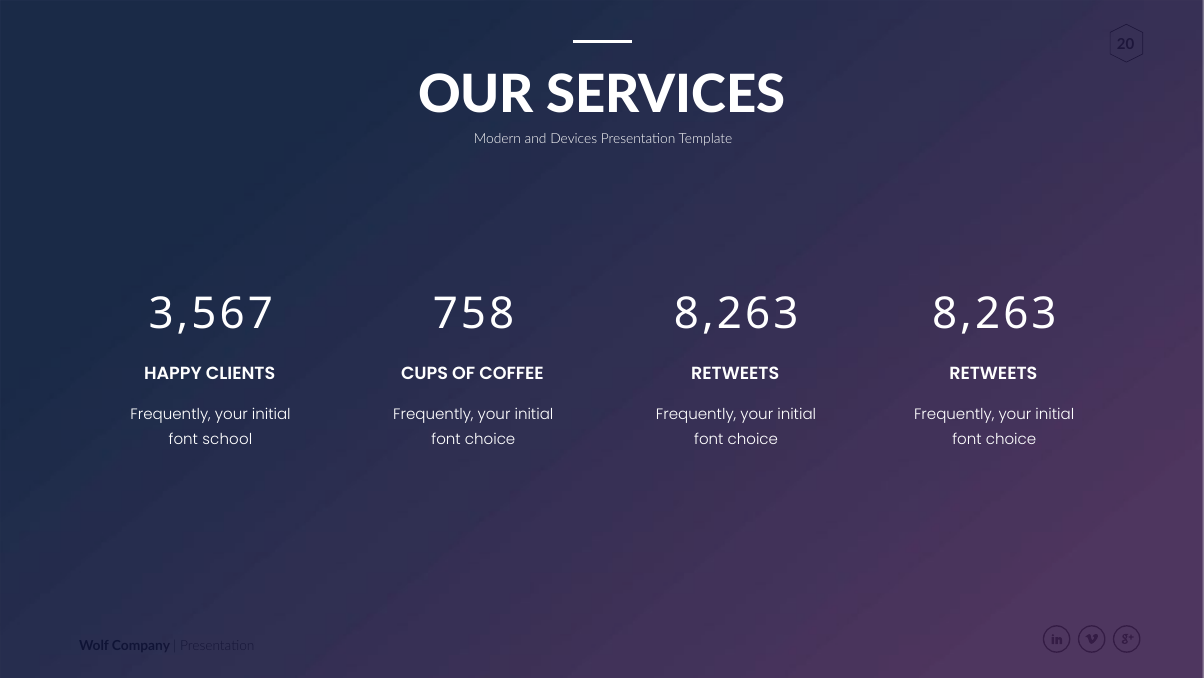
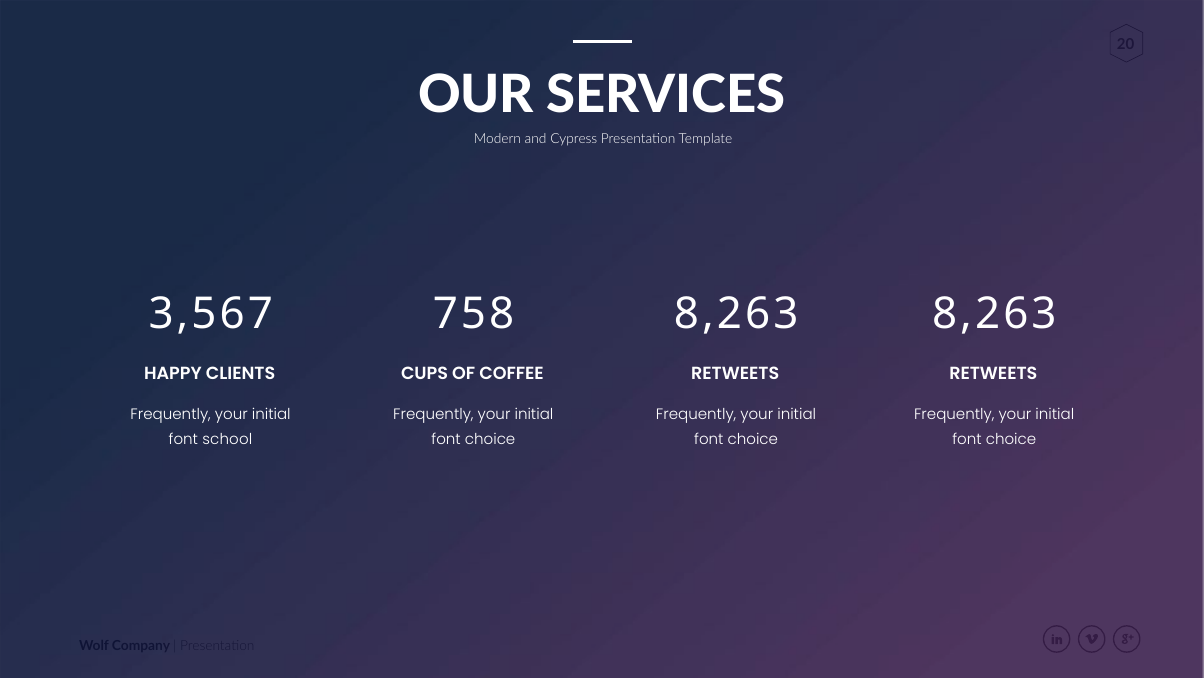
Devices: Devices -> Cypress (574, 139)
